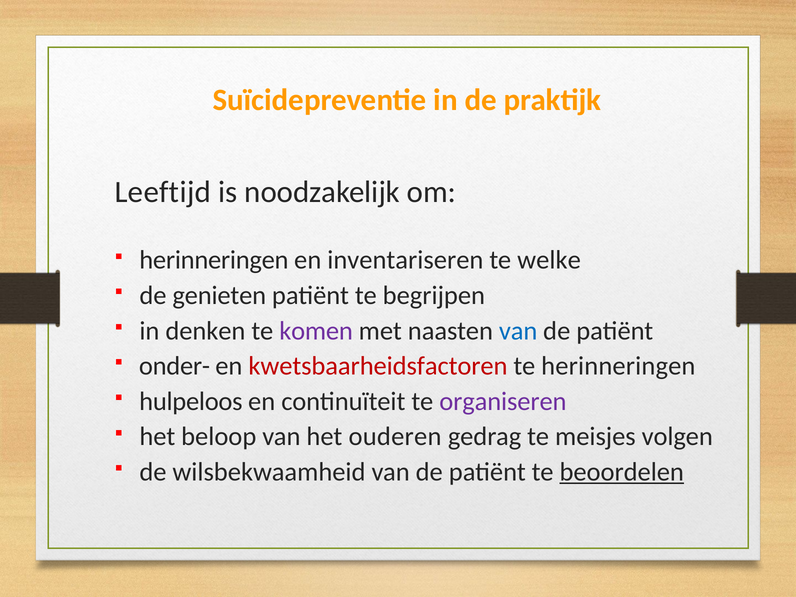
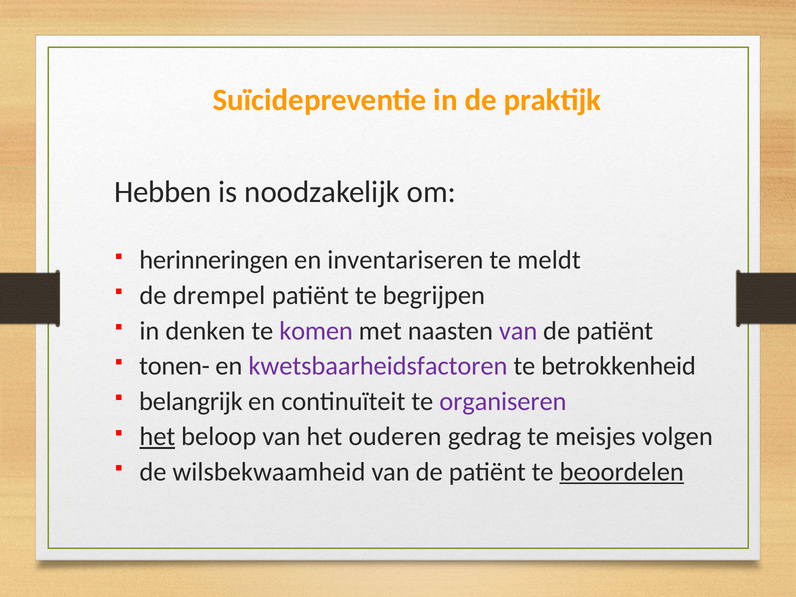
Leeftijd: Leeftijd -> Hebben (163, 192)
welke: welke -> meldt (549, 260)
genieten: genieten -> drempel (219, 295)
van colour: blue -> purple (518, 331)
onder-: onder- -> tonen- (175, 366)
kwetsbaarheidsfactoren colour: red -> purple (378, 366)
te herinneringen: herinneringen -> betrokkenheid (619, 366)
hulpeloos: hulpeloos -> belangrijk (191, 401)
het underline: none -> present (157, 437)
